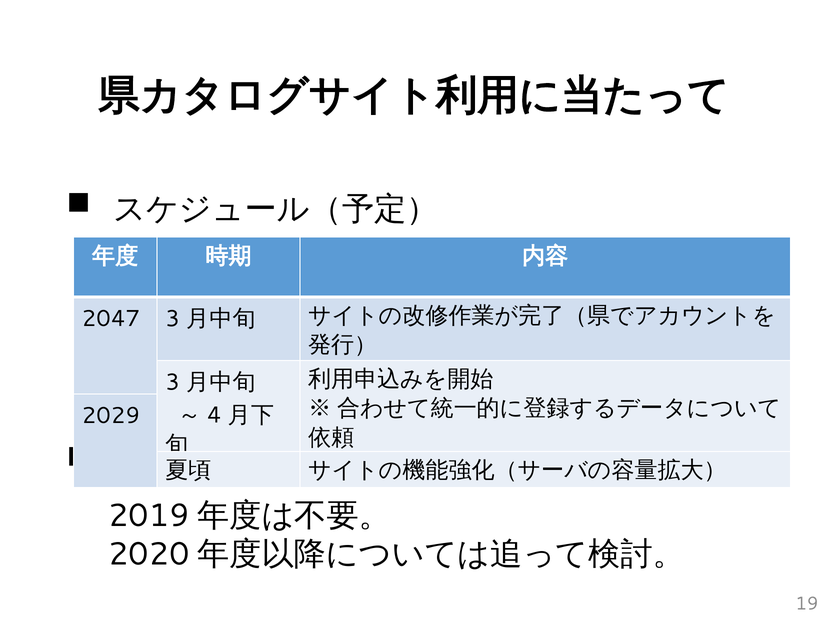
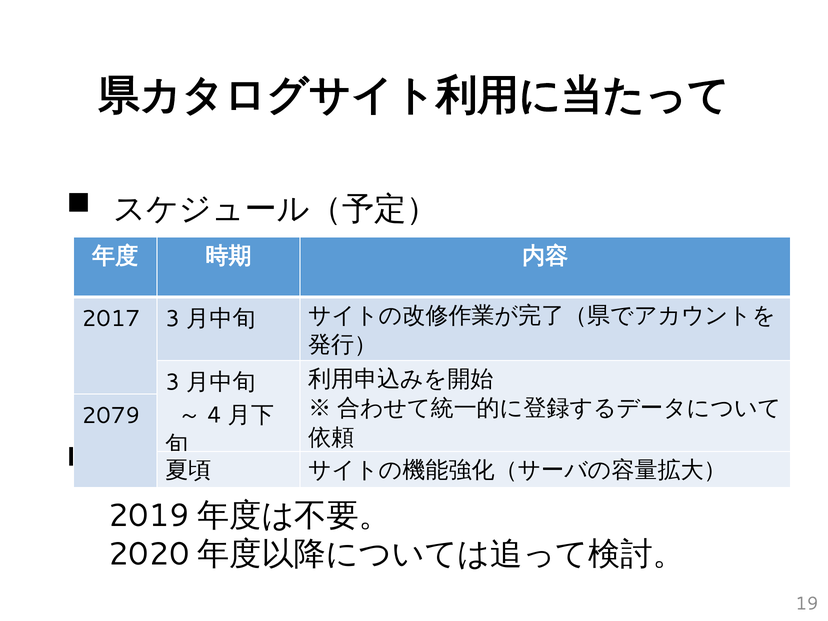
2047: 2047 -> 2017 (111, 319)
2029: 2029 -> 2079 (111, 416)
